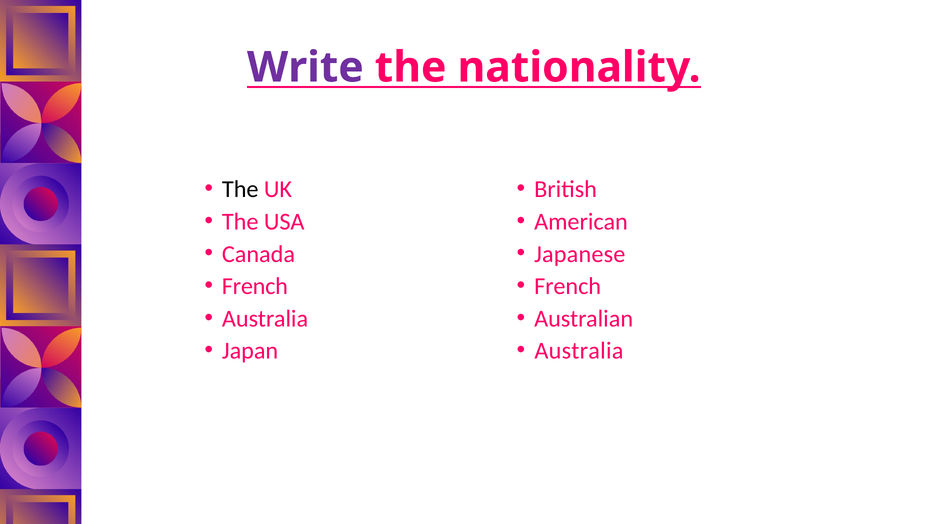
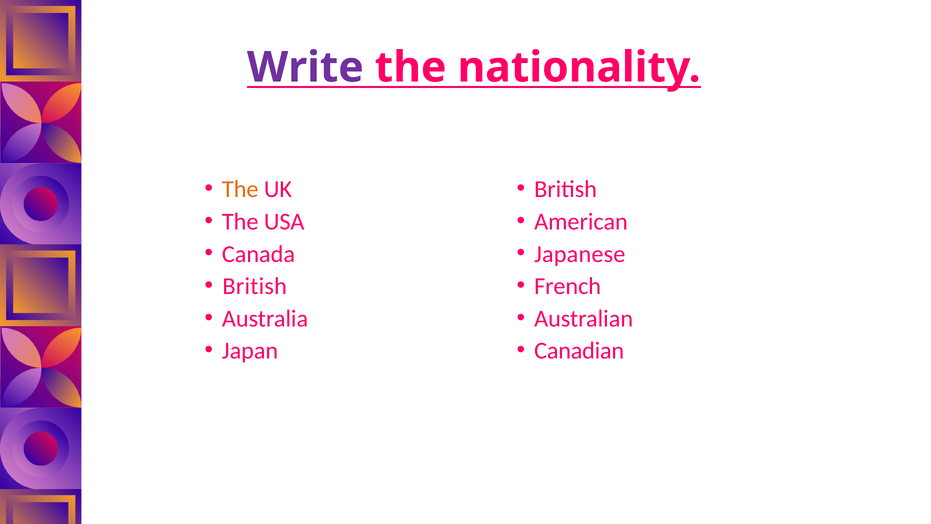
The colour: black -> orange (240, 189)
French: French -> British (255, 286)
Australia: Australia -> Canadian (579, 351)
